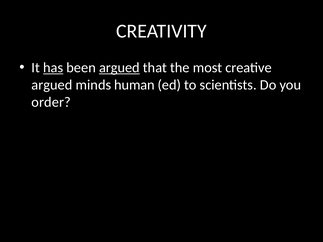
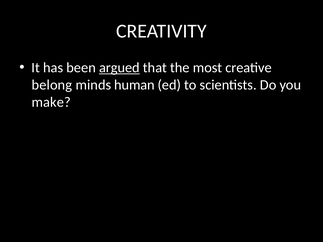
has underline: present -> none (53, 68)
argued: argued -> belong (52, 85)
order: order -> make (51, 102)
